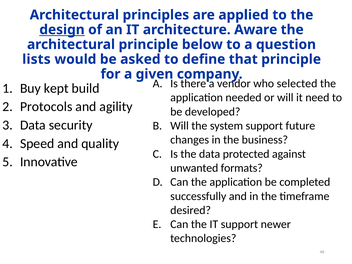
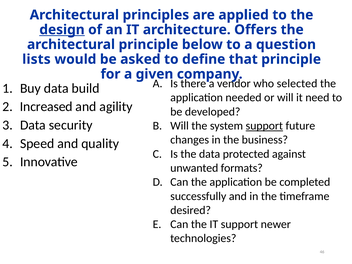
Aware: Aware -> Offers (256, 30)
Buy kept: kept -> data (56, 88)
Protocols: Protocols -> Increased (46, 107)
support underline: none -> present (264, 126)
